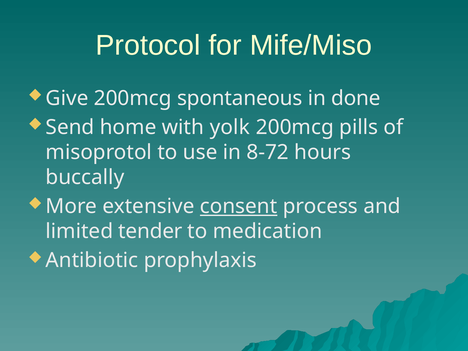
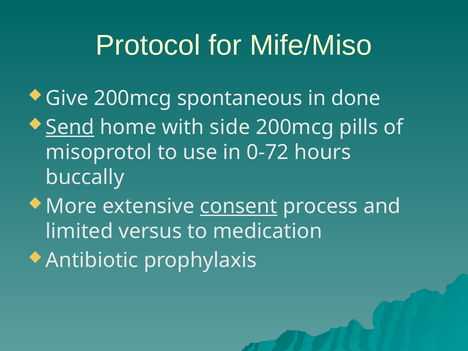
Send underline: none -> present (70, 127)
yolk: yolk -> side (230, 127)
8-72: 8-72 -> 0-72 (268, 152)
tender: tender -> versus (150, 231)
